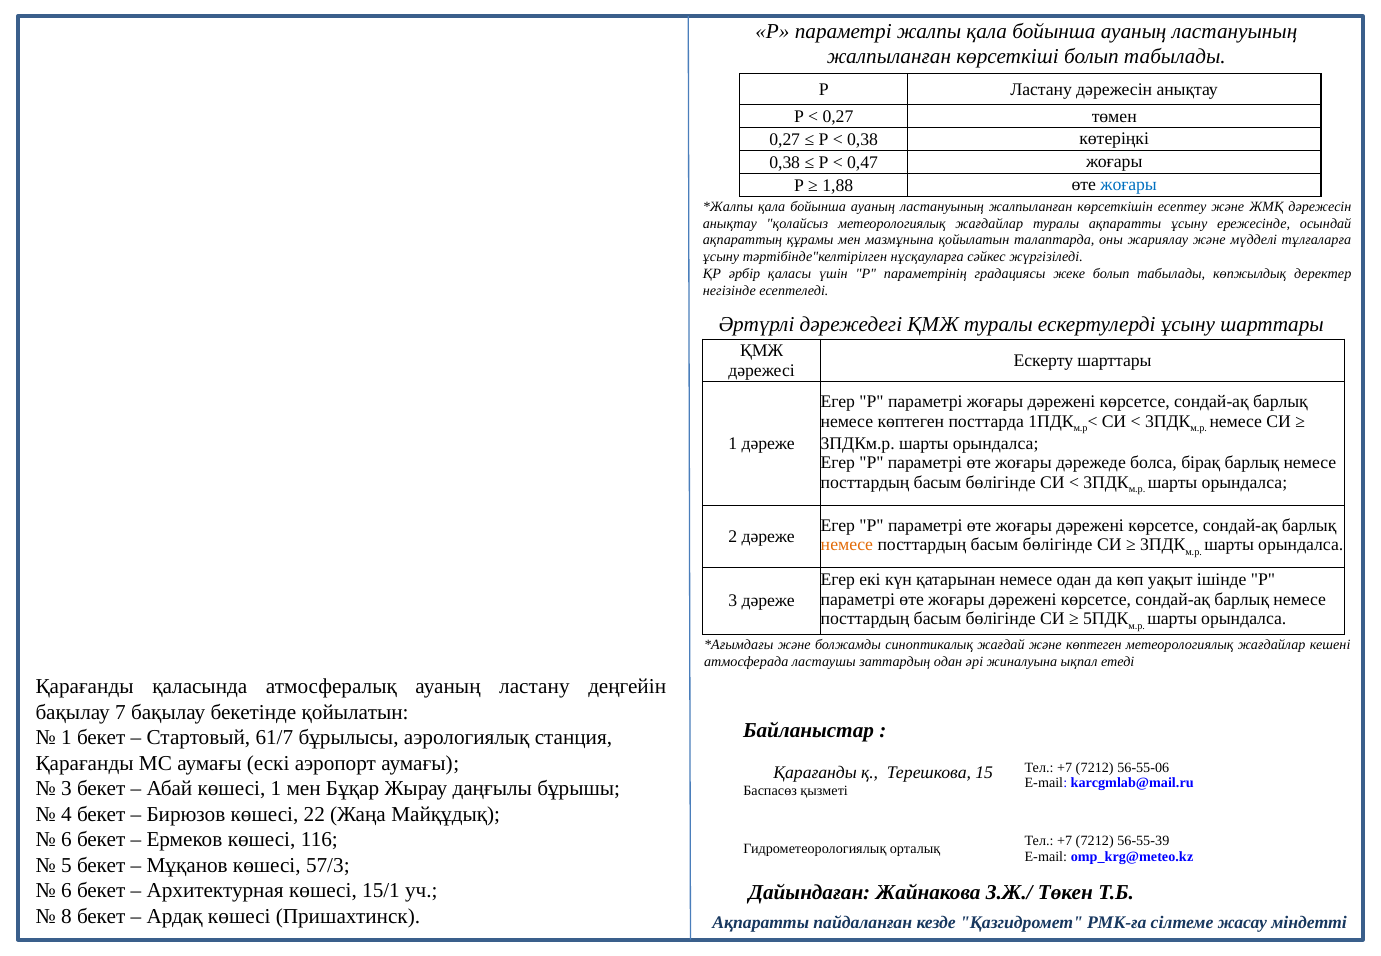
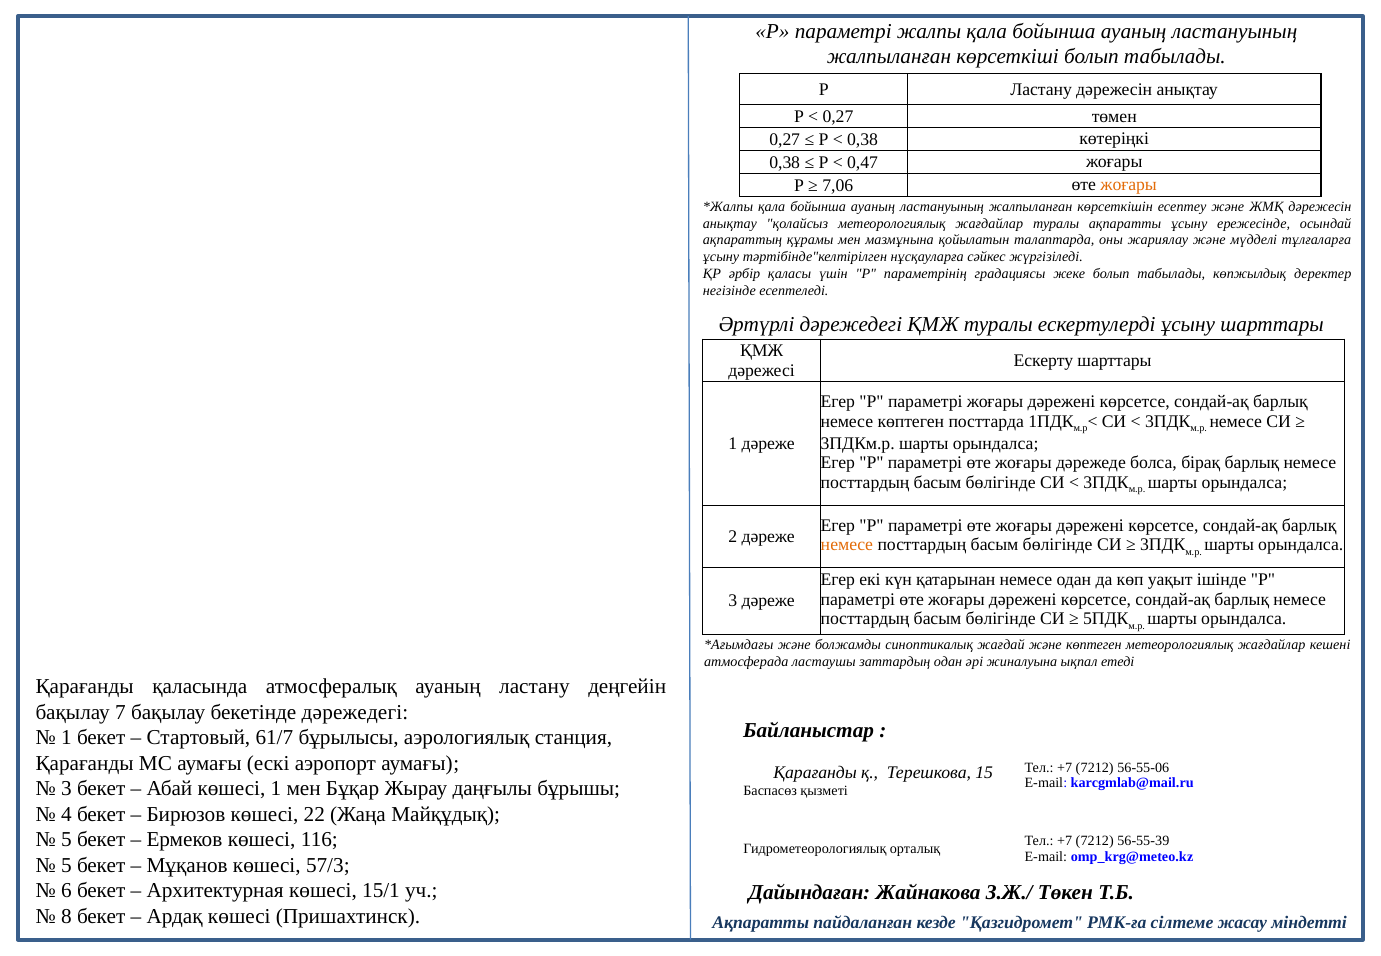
1,88: 1,88 -> 7,06 (838, 185)
жоғары colour: blue -> orange (1129, 185)
бекетінде қойылатын: қойылатын -> дәрежедегі (355, 713)
6: 6 -> 5 (66, 840)
